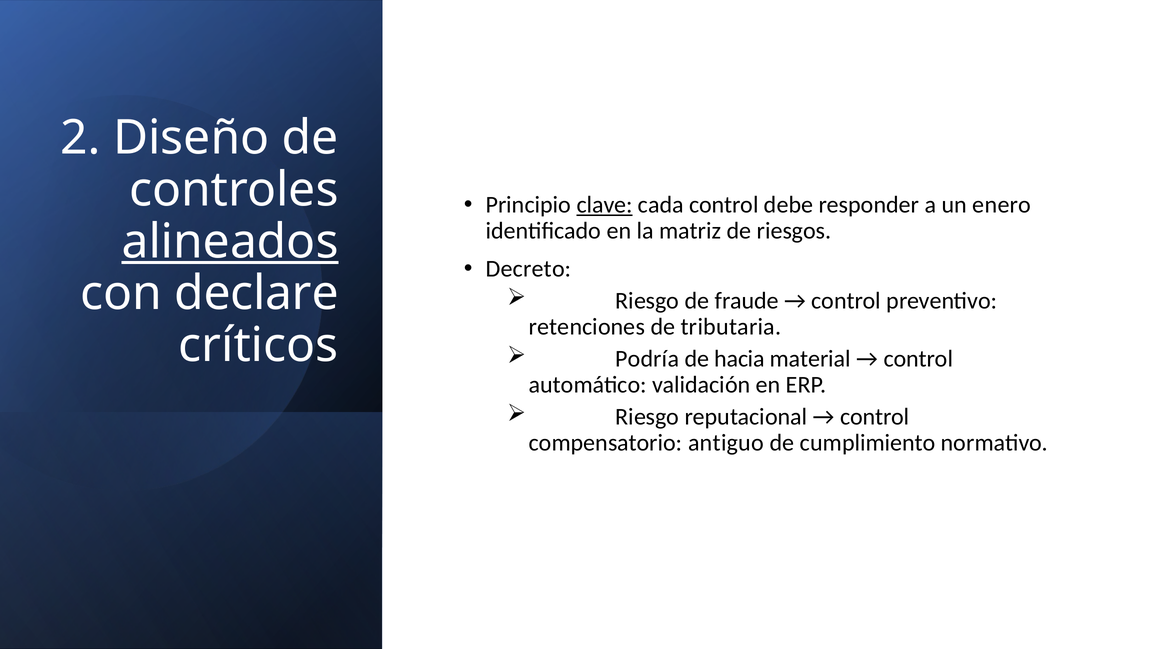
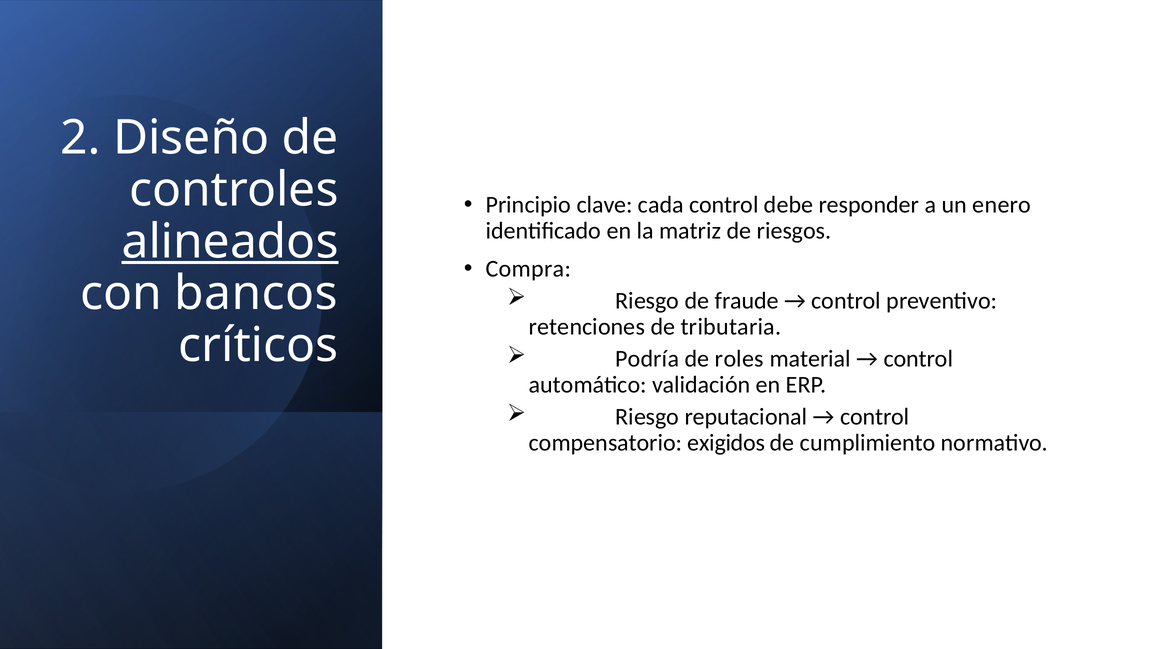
clave underline: present -> none (605, 205)
Decreto: Decreto -> Compra (528, 269)
declare: declare -> bancos (256, 294)
hacia: hacia -> roles (739, 359)
antiguo: antiguo -> exigidos (726, 443)
